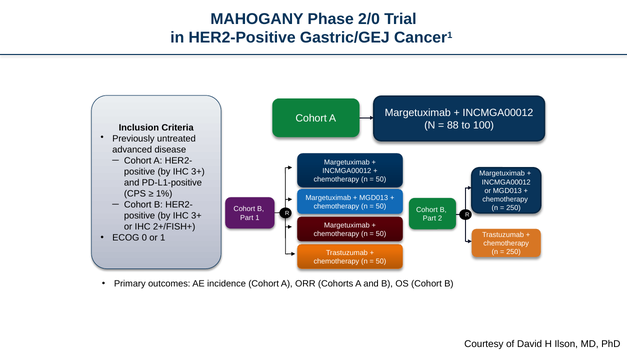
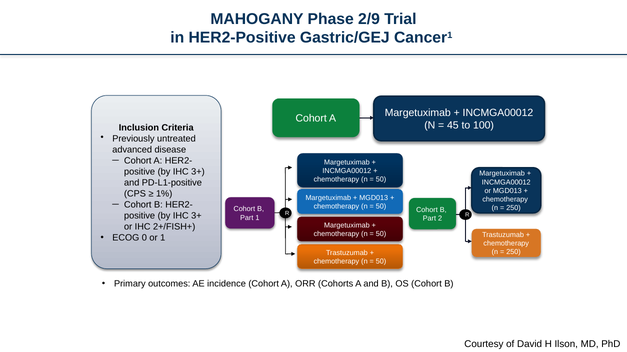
2/0: 2/0 -> 2/9 (369, 19)
88: 88 -> 45 (453, 126)
